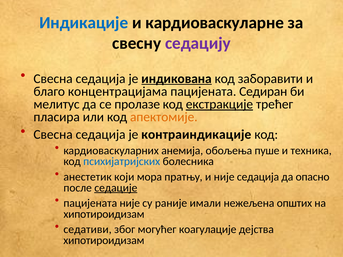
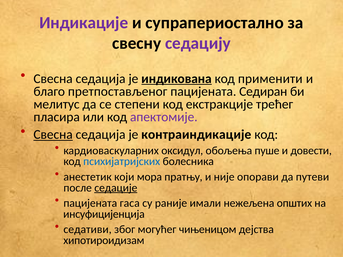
Индикације colour: blue -> purple (84, 23)
кардиоваскуларне: кардиоваскуларне -> супрапериостално (215, 23)
заборавити: заборавити -> применити (270, 79)
концентрацијама: концентрацијама -> претпостављеног (118, 92)
пролазе: пролазе -> степени (137, 104)
екстракције underline: present -> none (219, 104)
апектомије colour: orange -> purple (164, 117)
Свесна underline: none -> present (53, 135)
анемија: анемија -> оксидул (182, 151)
техника: техника -> довести (311, 151)
није седација: седација -> опорави (258, 177)
опасно: опасно -> путеви (313, 177)
пацијената није: није -> гаса (130, 203)
хипотироидизам: хипотироидизам -> инсуфицијенција (104, 214)
коагулације: коагулације -> чињеницом (208, 230)
